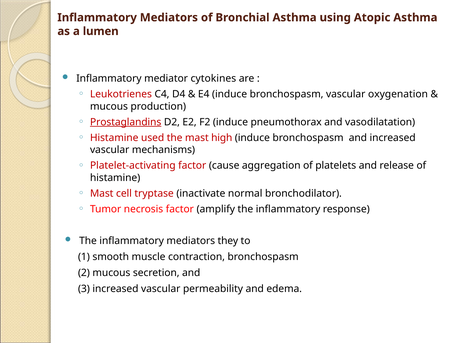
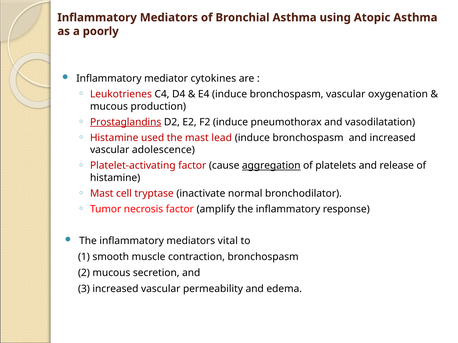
lumen: lumen -> poorly (101, 31)
high: high -> lead (222, 138)
mechanisms: mechanisms -> adolescence (163, 150)
aggregation underline: none -> present (271, 166)
they: they -> vital (228, 241)
